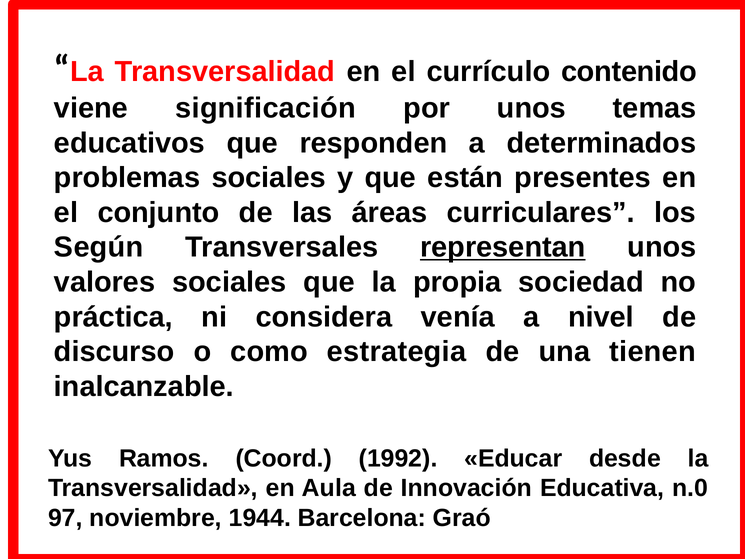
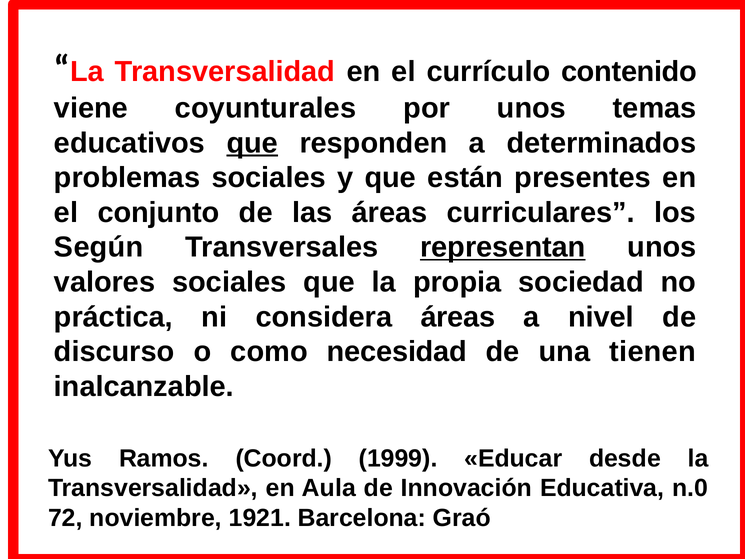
significación: significación -> coyunturales (266, 108)
que underline: none -> present (252, 143)
considera venía: venía -> áreas (458, 317)
estrategia: estrategia -> necesidad (397, 352)
1992: 1992 -> 1999 (398, 458)
97: 97 -> 72 (65, 518)
1944: 1944 -> 1921 (260, 518)
